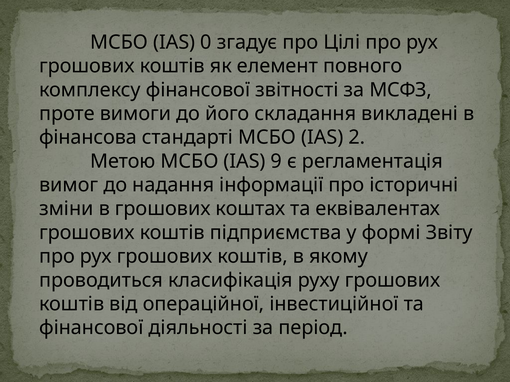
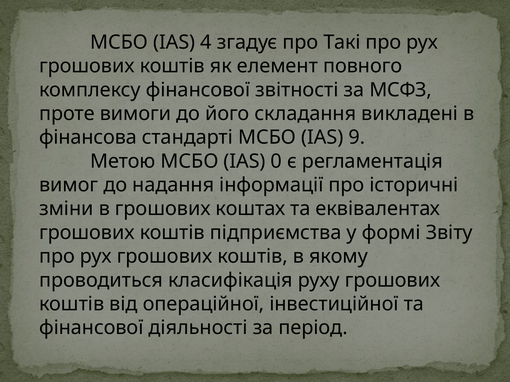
0: 0 -> 4 (206, 42)
Цілі: Цілі -> Такі (342, 42)
2: 2 -> 9 (357, 138)
9: 9 -> 0 (276, 161)
